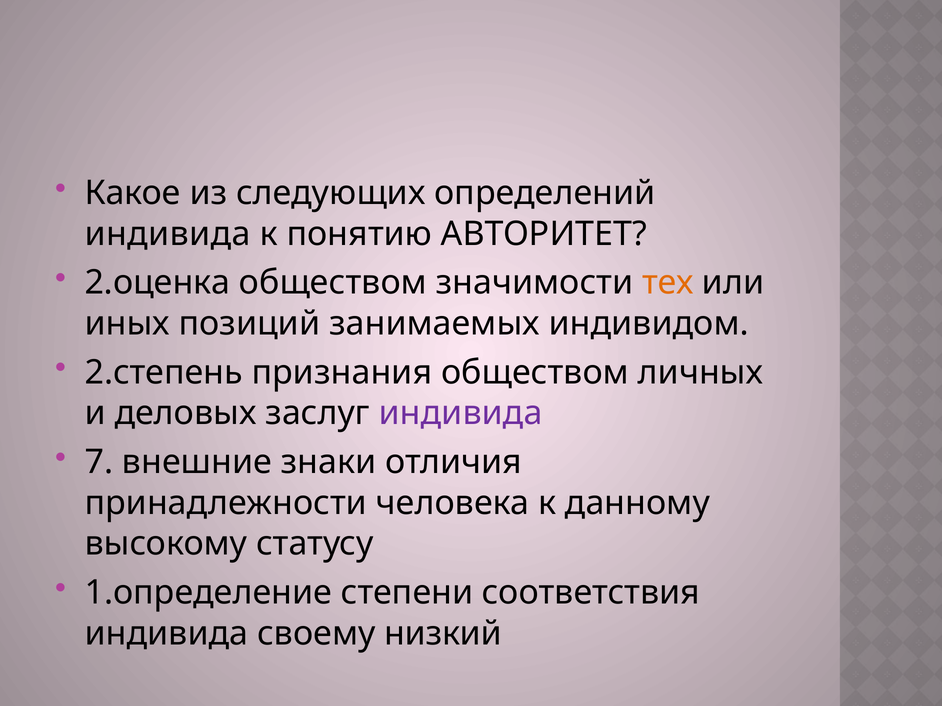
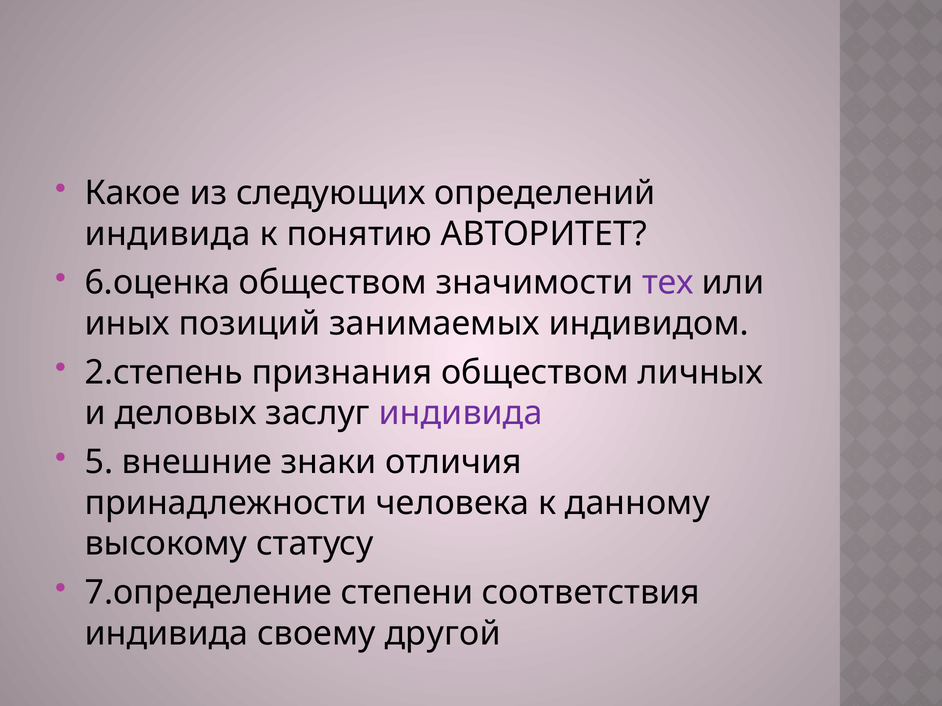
2.оценка: 2.оценка -> 6.оценка (157, 283)
тех colour: orange -> purple (668, 283)
7: 7 -> 5 (99, 462)
1.определение: 1.определение -> 7.определение (208, 593)
низкий: низкий -> другой (443, 634)
